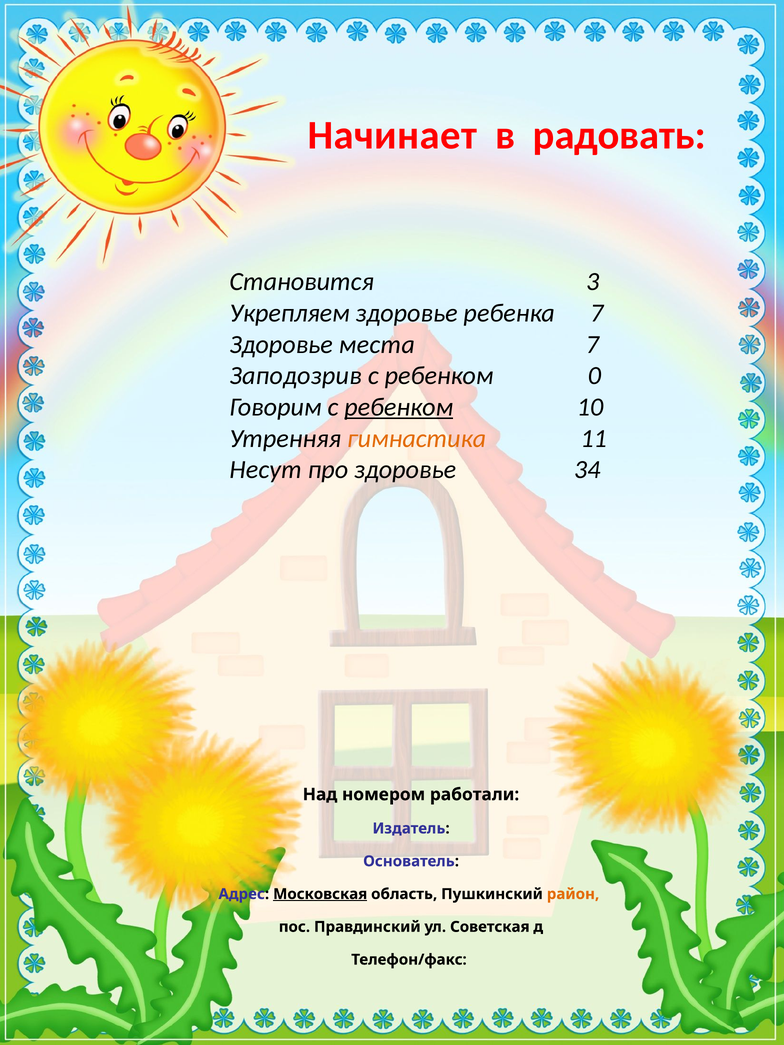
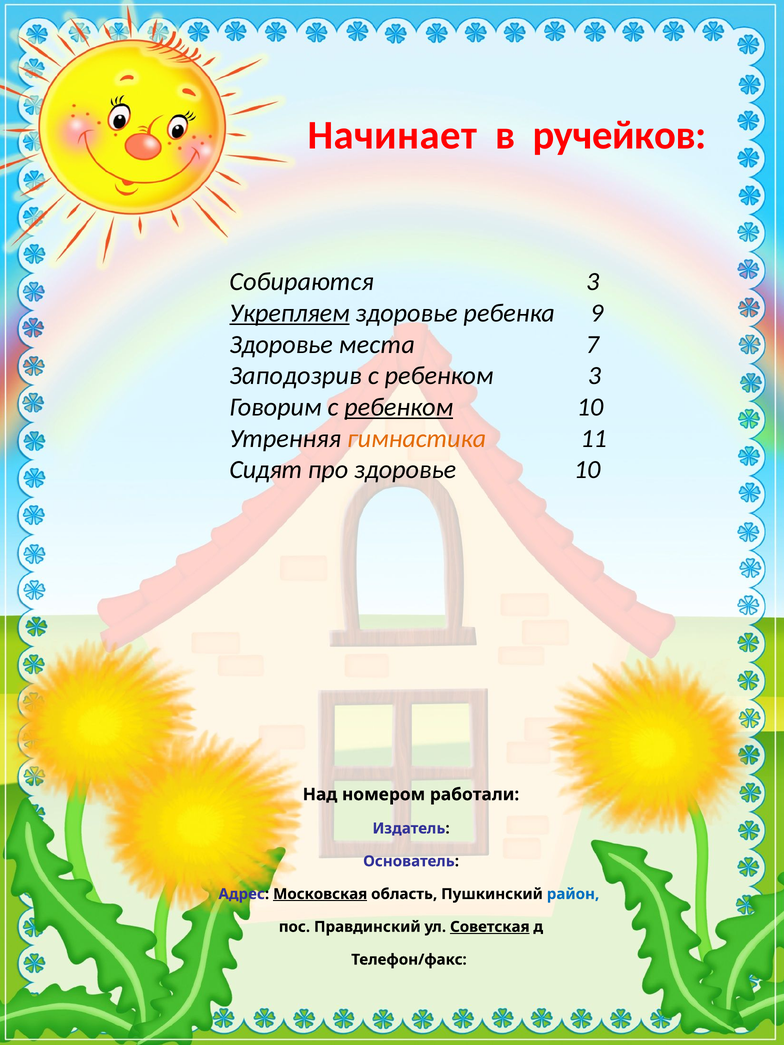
радовать: радовать -> ручейков (619, 135)
Становится: Становится -> Собираются (302, 282)
Укрепляем underline: none -> present (290, 313)
ребенка 7: 7 -> 9 (597, 313)
ребенком 0: 0 -> 3 (594, 376)
Несут: Несут -> Сидят (266, 470)
здоровье 34: 34 -> 10 (587, 470)
район colour: orange -> blue (573, 894)
Советская underline: none -> present (490, 927)
